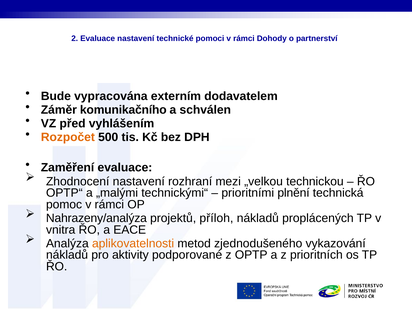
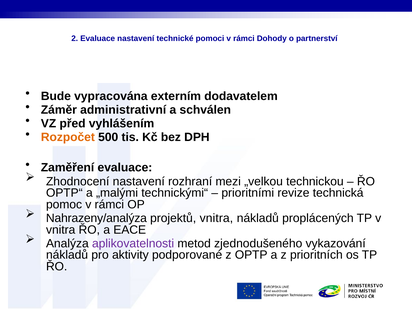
komunikačního: komunikačního -> administrativní (123, 110)
plnění: plnění -> revize (293, 193)
projektů příloh: příloh -> vnitra (216, 218)
aplikovatelnosti colour: orange -> purple (133, 243)
